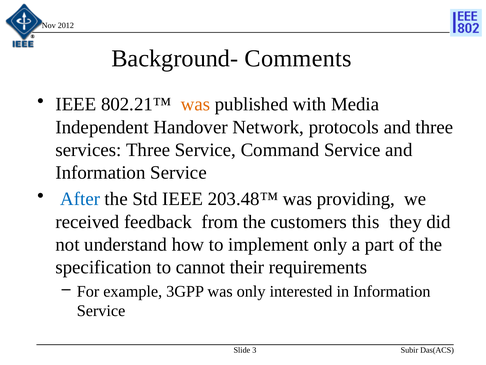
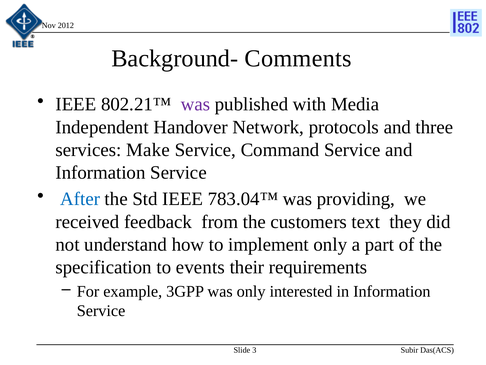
was colour: orange -> purple (195, 104)
services Three: Three -> Make (148, 150)
203.48™: 203.48™ -> 783.04™ (243, 199)
this: this -> text (366, 221)
cannot: cannot -> events (200, 267)
